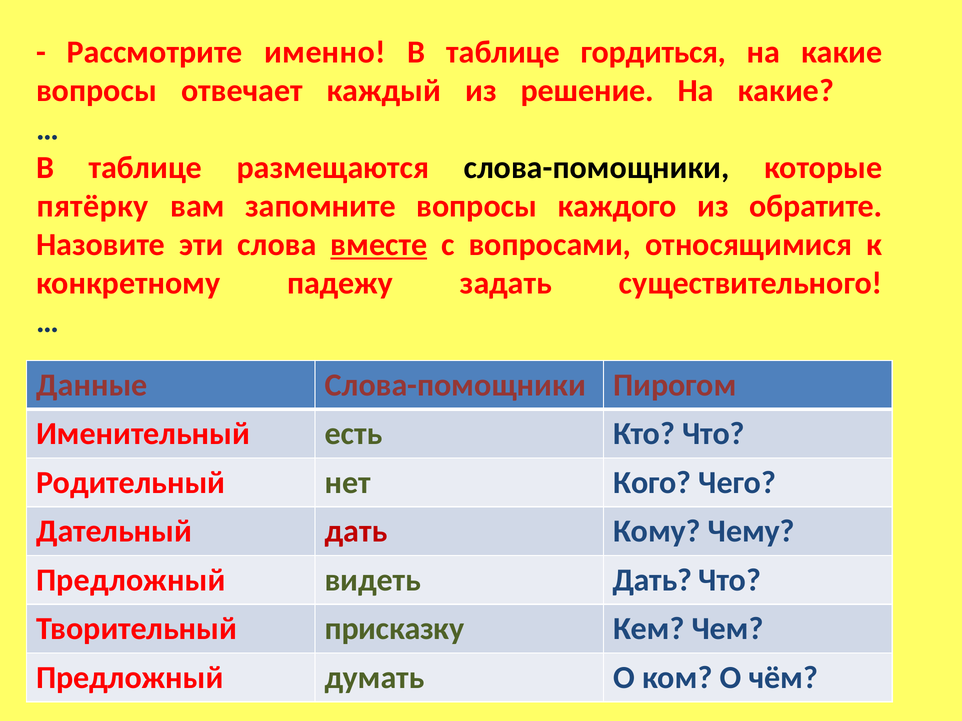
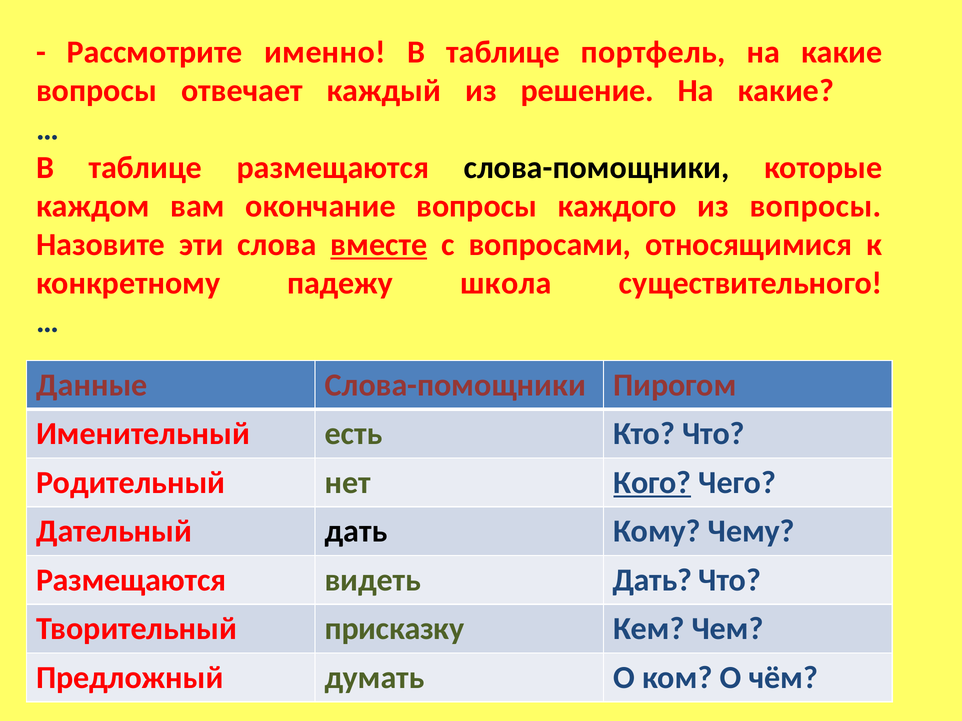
гордиться: гордиться -> портфель (653, 52)
пятёрку: пятёрку -> каждом (93, 206)
запомните: запомните -> окончание (321, 206)
из обратите: обратите -> вопросы (816, 206)
задать: задать -> школа (506, 283)
Кого underline: none -> present (652, 483)
дать colour: red -> black (356, 532)
Предложный: Предложный -> Размещаются (131, 581)
